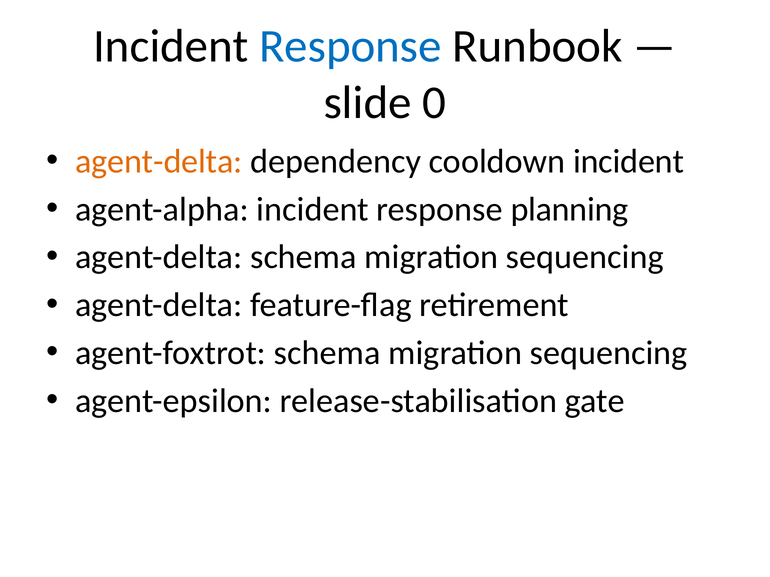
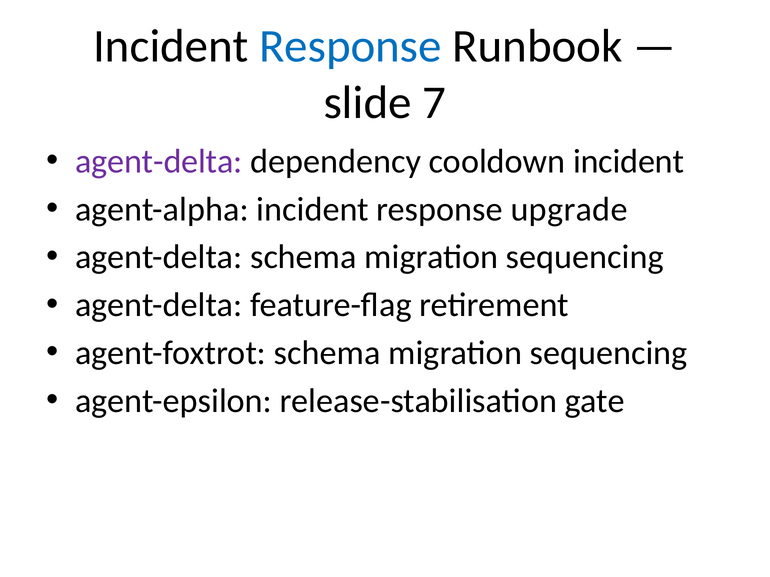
0: 0 -> 7 (434, 103)
agent-delta colour: orange -> purple (159, 162)
planning: planning -> upgrade (569, 209)
